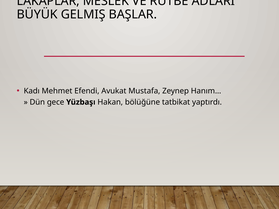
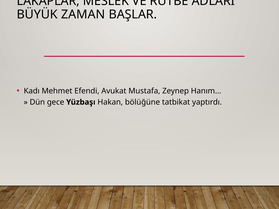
GELMIŞ: GELMIŞ -> ZAMAN (83, 14)
